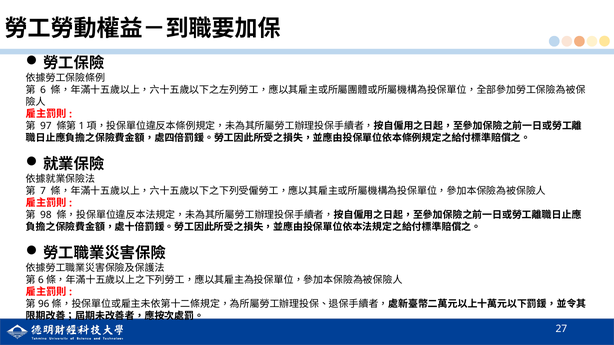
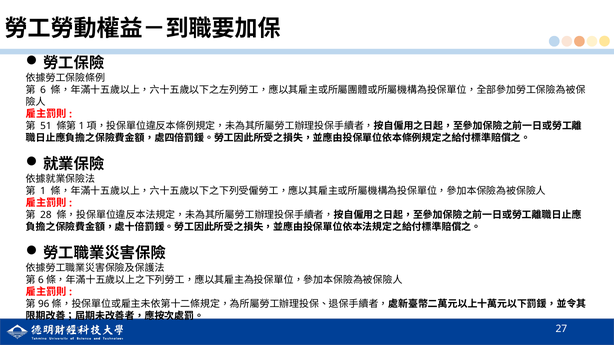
97: 97 -> 51 (46, 126)
7: 7 -> 1 (43, 191)
98: 98 -> 28 (46, 215)
